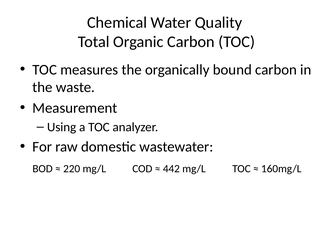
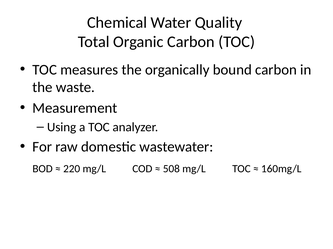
442: 442 -> 508 (171, 169)
